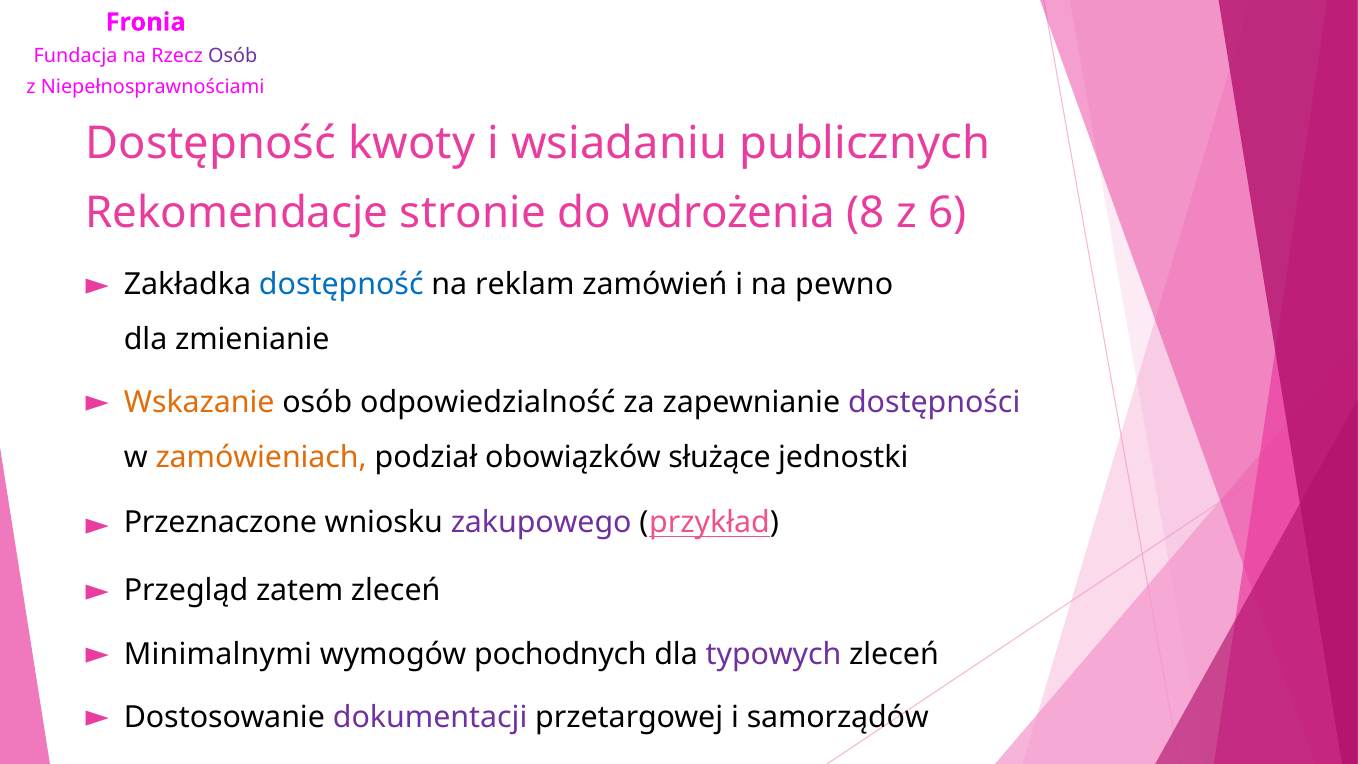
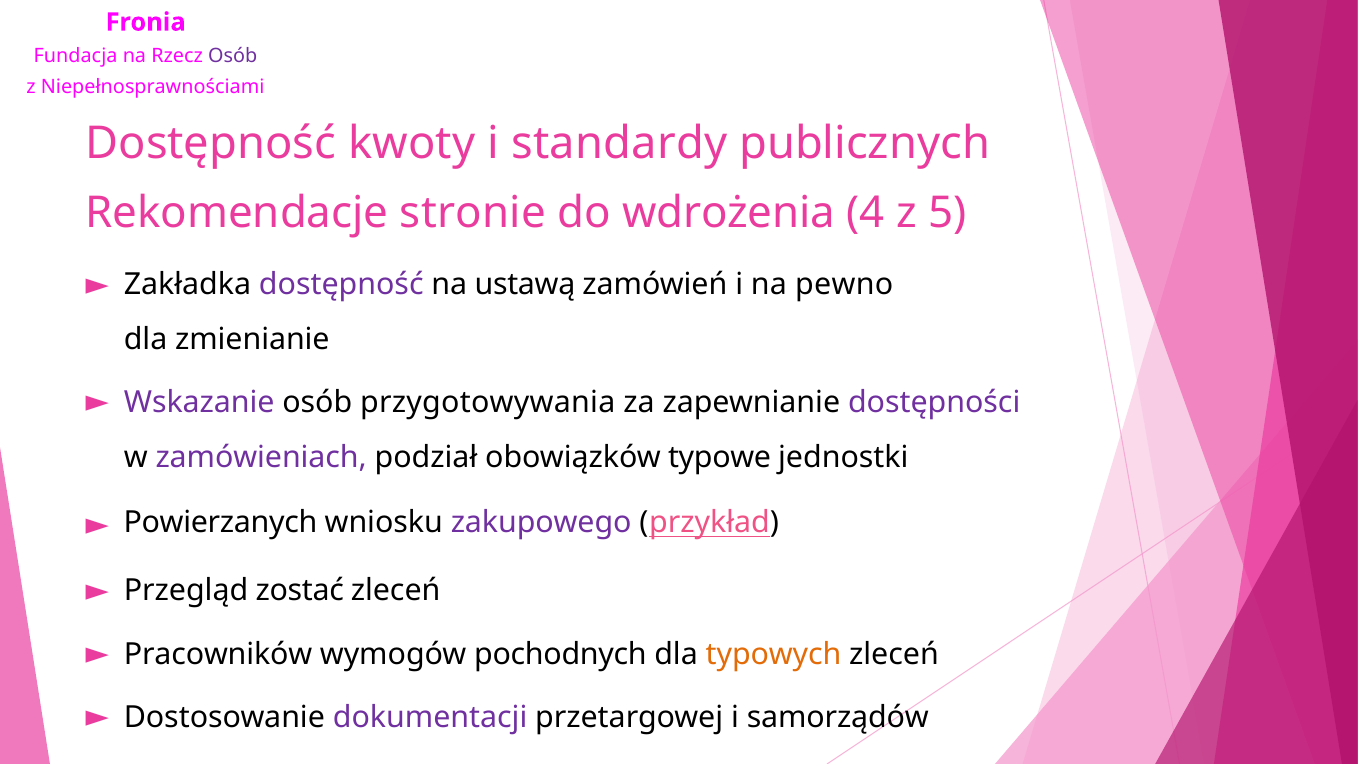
wsiadaniu: wsiadaniu -> standardy (619, 143)
8: 8 -> 4 (866, 213)
6: 6 -> 5 (947, 213)
dostępność colour: blue -> purple (341, 284)
reklam: reklam -> ustawą (525, 284)
Wskazanie colour: orange -> purple (199, 402)
odpowiedzialność: odpowiedzialność -> przygotowywania (488, 402)
zamówieniach colour: orange -> purple (261, 457)
służące: służące -> typowe (720, 457)
Przeznaczone: Przeznaczone -> Powierzanych (220, 523)
zatem: zatem -> zostać (300, 591)
Minimalnymi: Minimalnymi -> Pracowników (218, 654)
typowych colour: purple -> orange (774, 654)
